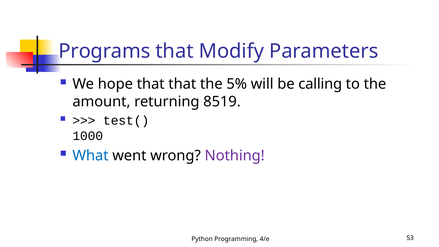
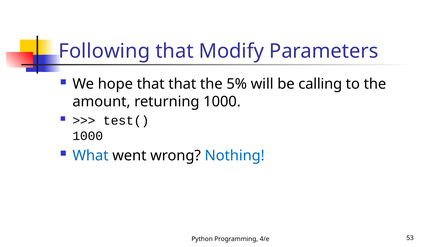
Programs: Programs -> Following (104, 51)
returning 8519: 8519 -> 1000 (222, 102)
Nothing colour: purple -> blue (235, 155)
